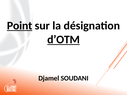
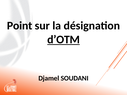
Point underline: present -> none (20, 26)
